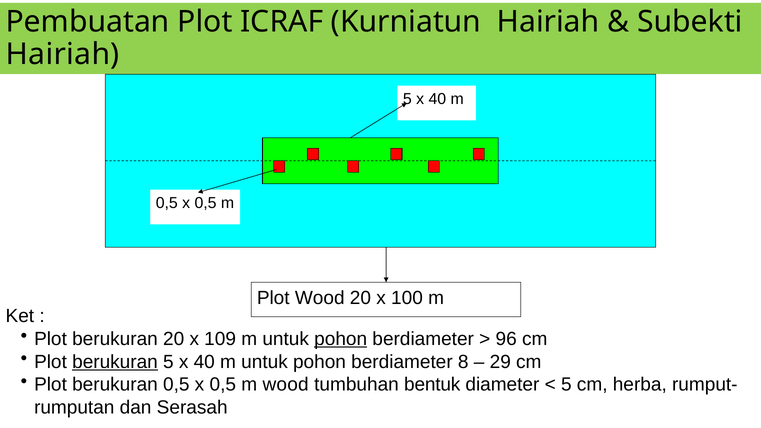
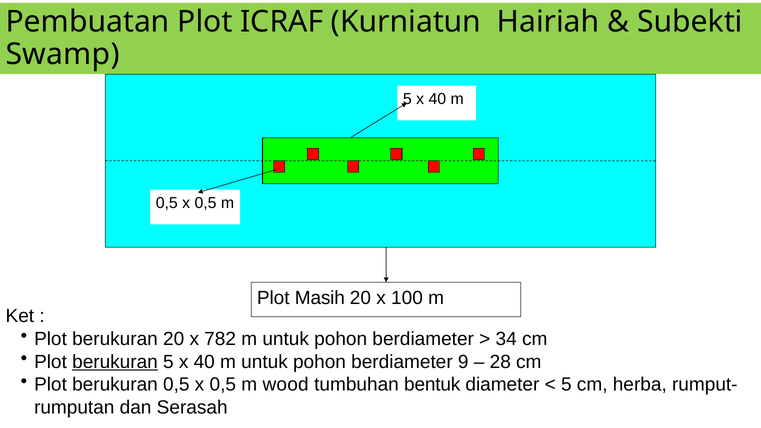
Hairiah: Hairiah -> Swamp (63, 55)
Plot Wood: Wood -> Masih (320, 298)
109: 109 -> 782 (220, 339)
pohon underline: present -> none (341, 339)
96: 96 -> 34 (506, 339)
8: 8 -> 9 (463, 362)
29: 29 -> 28 (500, 362)
